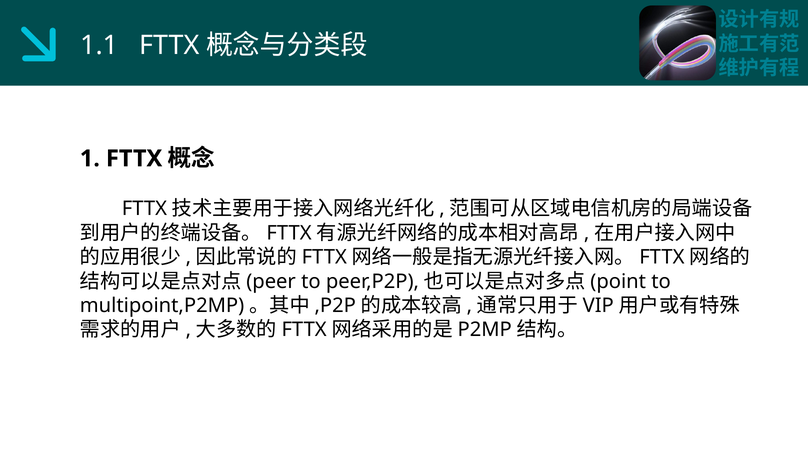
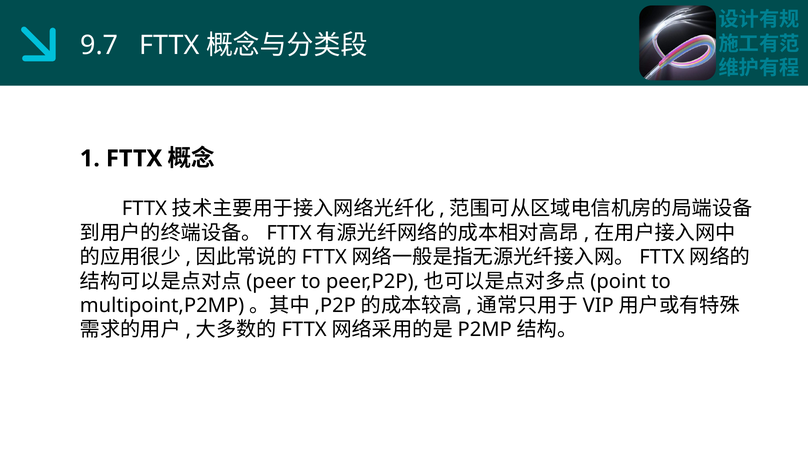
1.1: 1.1 -> 9.7 (99, 46)
